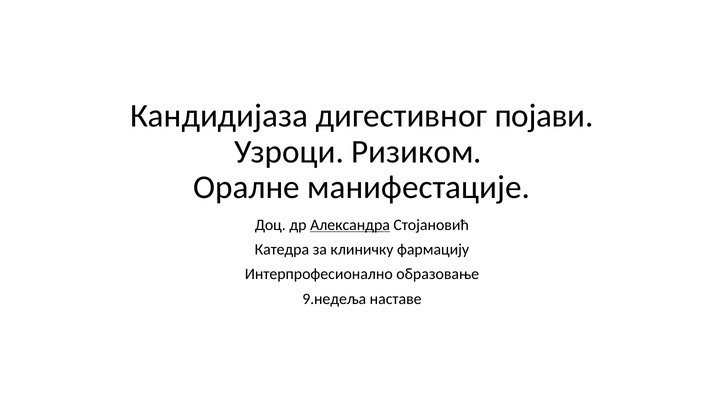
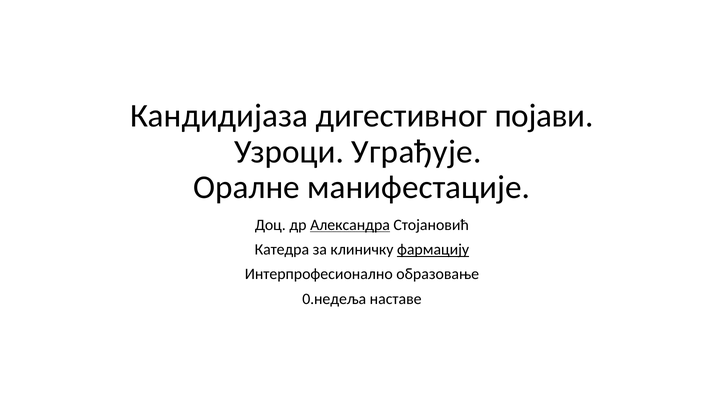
Ризиком: Ризиком -> Уграђује (416, 152)
фармацију underline: none -> present (433, 250)
9.недеља: 9.недеља -> 0.недеља (334, 299)
